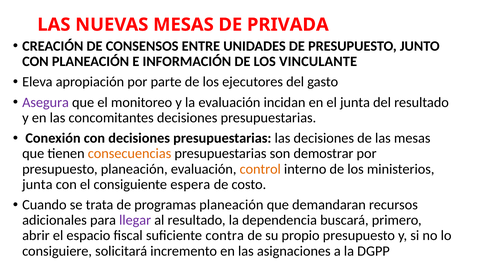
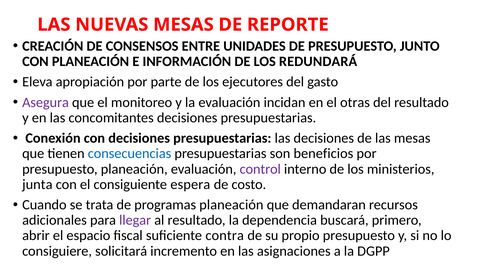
PRIVADA: PRIVADA -> REPORTE (288, 25)
VINCULANTE: VINCULANTE -> REDUNDARÁ (318, 62)
el junta: junta -> otras (355, 103)
consecuencias colour: orange -> blue (130, 154)
demostrar: demostrar -> beneficios (323, 154)
control colour: orange -> purple (260, 169)
